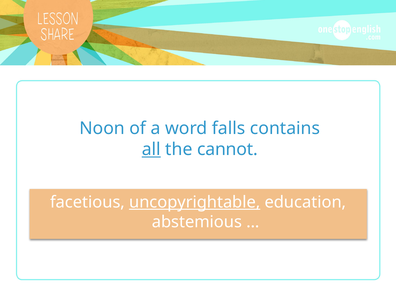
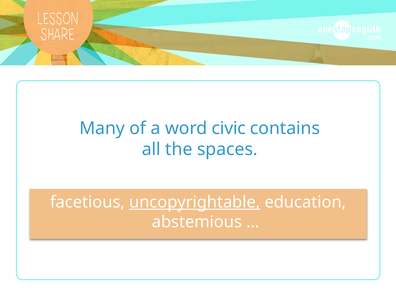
Noon: Noon -> Many (102, 128)
falls: falls -> civic (229, 128)
all underline: present -> none (151, 149)
cannot: cannot -> spaces (227, 149)
